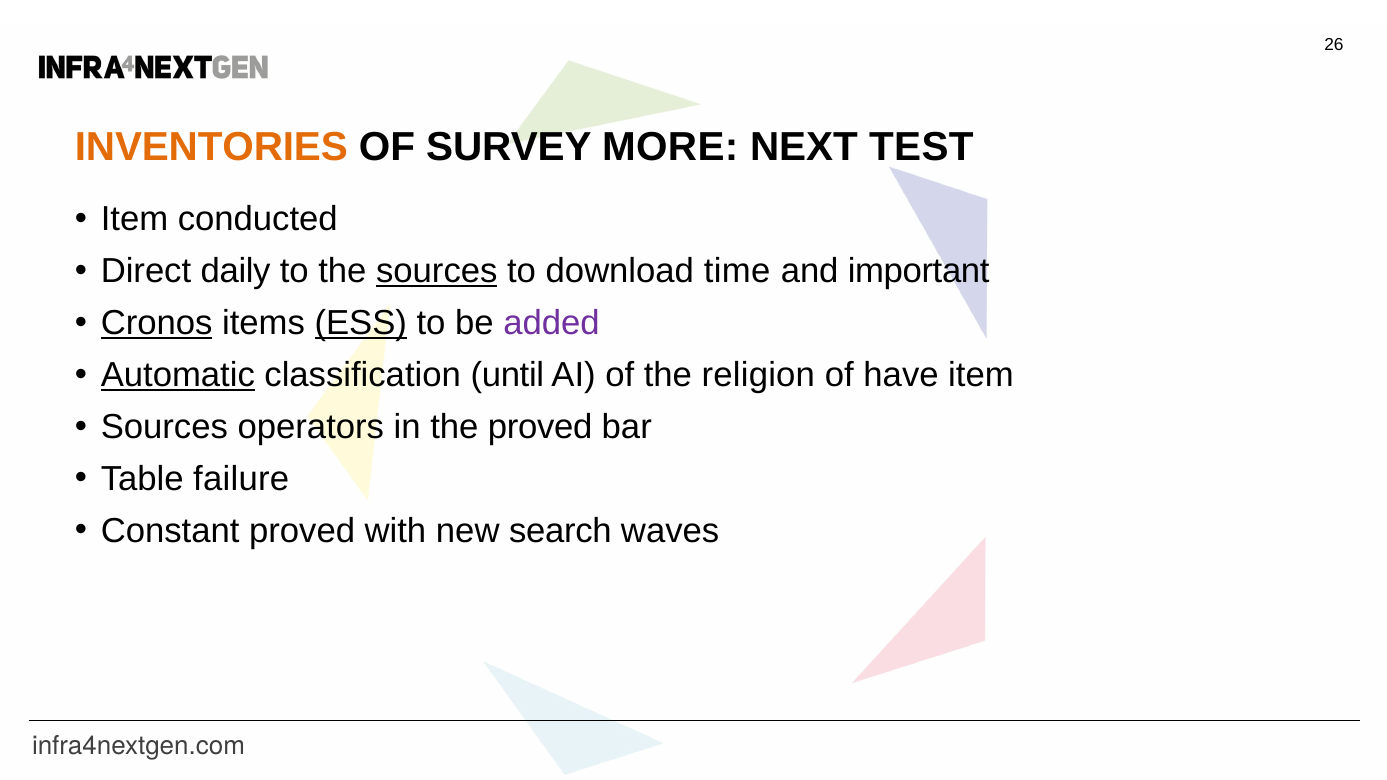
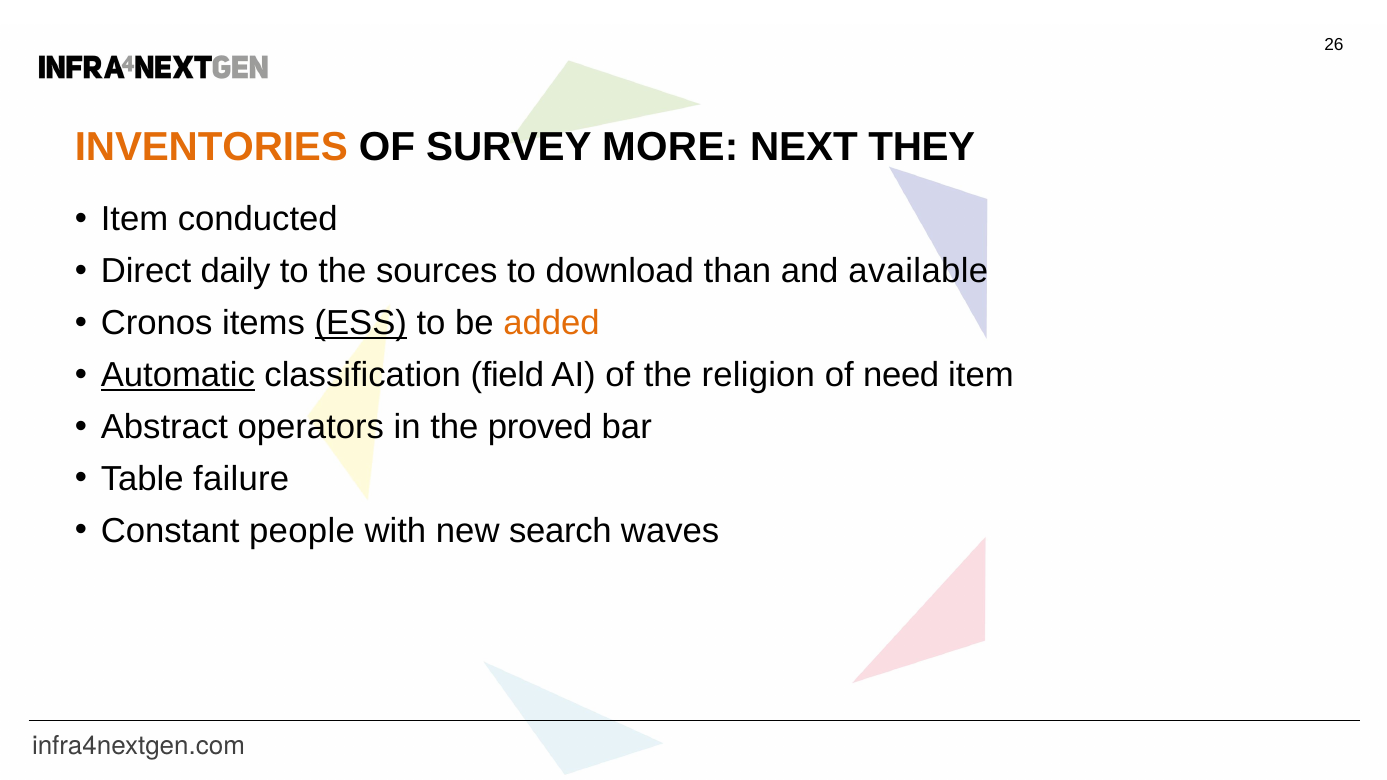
TEST: TEST -> THEY (922, 147)
sources underline: present -> none (437, 271)
time: time -> than (737, 271)
important: important -> available (918, 271)
Cronos underline: present -> none (157, 323)
added colour: purple -> orange (552, 323)
until: until -> field (507, 375)
have: have -> need (901, 375)
Sources: Sources -> Abstract (164, 427)
Constant proved: proved -> people (302, 531)
